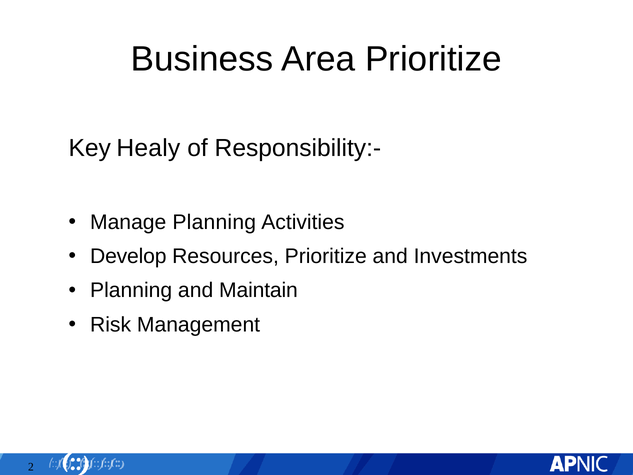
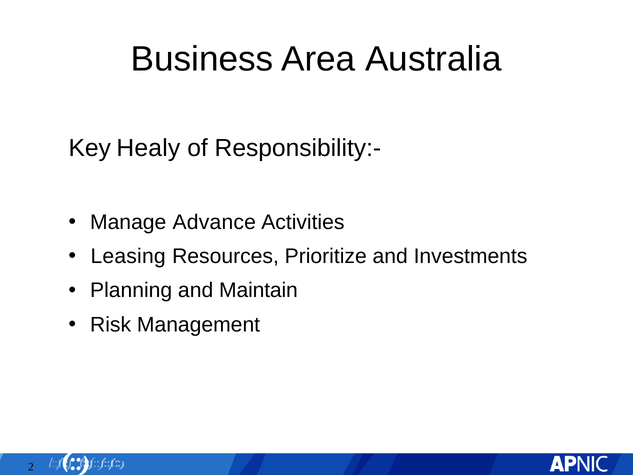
Area Prioritize: Prioritize -> Australia (433, 59)
Manage Planning: Planning -> Advance (214, 222)
Develop: Develop -> Leasing (128, 256)
